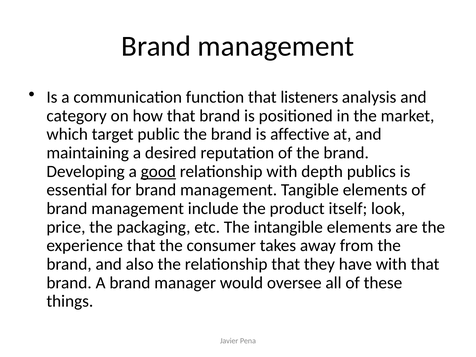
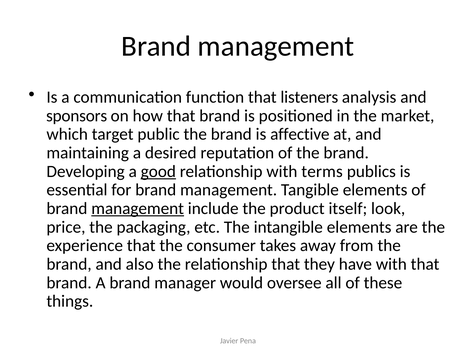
category: category -> sponsors (77, 116)
depth: depth -> terms (322, 171)
management underline: none -> present (138, 209)
